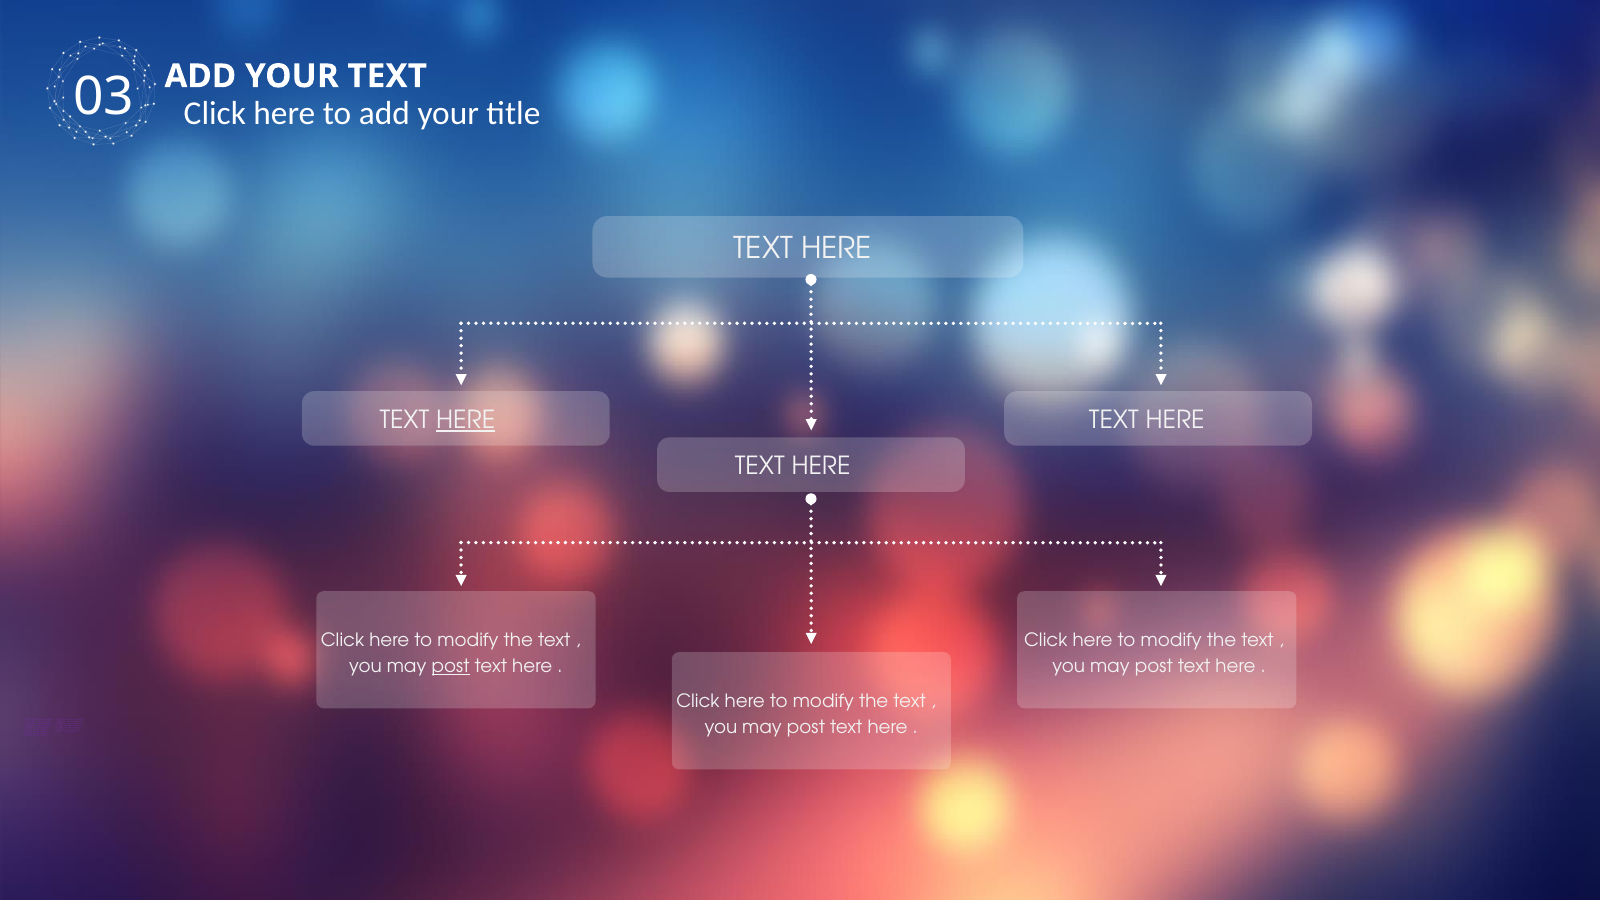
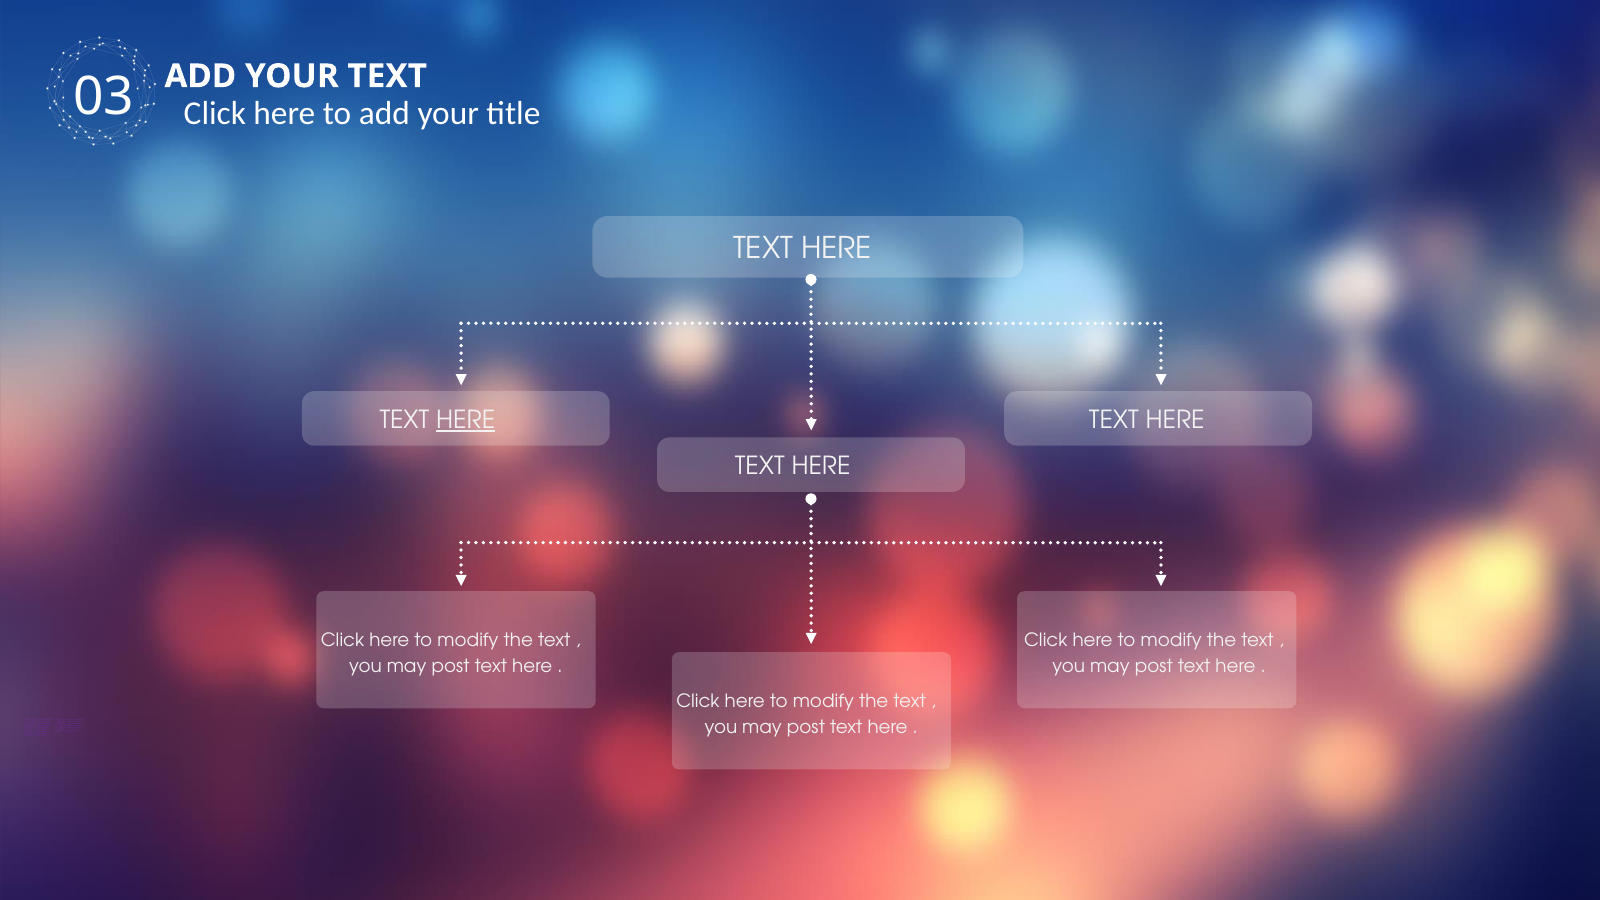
post underline: present -> none (451, 666)
